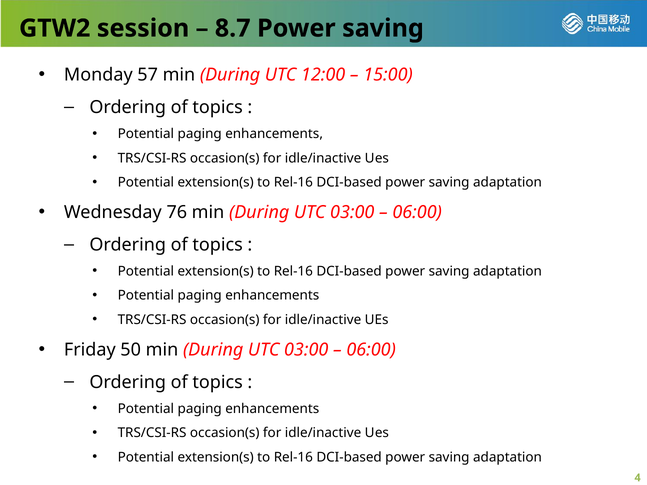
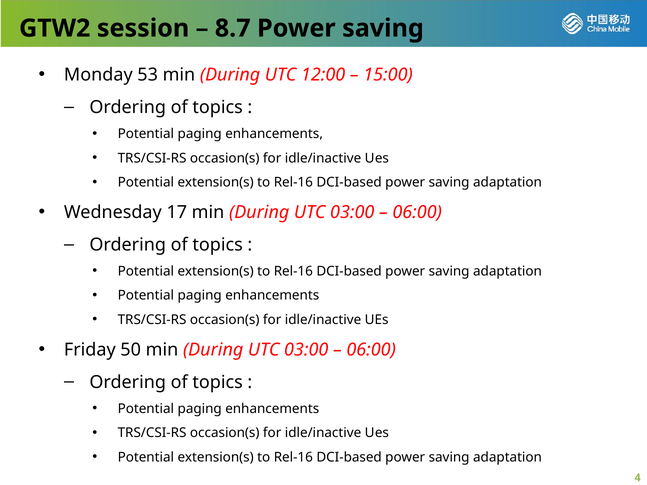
57: 57 -> 53 (148, 75)
76: 76 -> 17 (177, 212)
